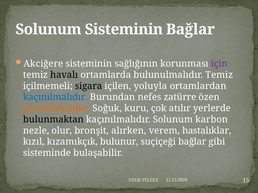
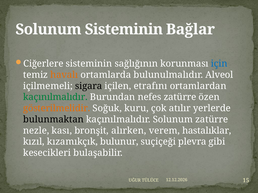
Akciğere: Akciğere -> Ciğerlere (43, 64)
için colour: purple -> blue (219, 64)
havalı colour: black -> orange (64, 75)
bulunulmalıdır Temiz: Temiz -> Alveol (219, 75)
yoluyla: yoluyla -> etrafını (150, 86)
kaçınılmalıdır colour: blue -> green (55, 97)
Solunum karbon: karbon -> zatürre (212, 120)
olur: olur -> kası (62, 131)
suçiçeği bağlar: bağlar -> plevra (192, 142)
sisteminde: sisteminde -> kesecikleri (47, 153)
